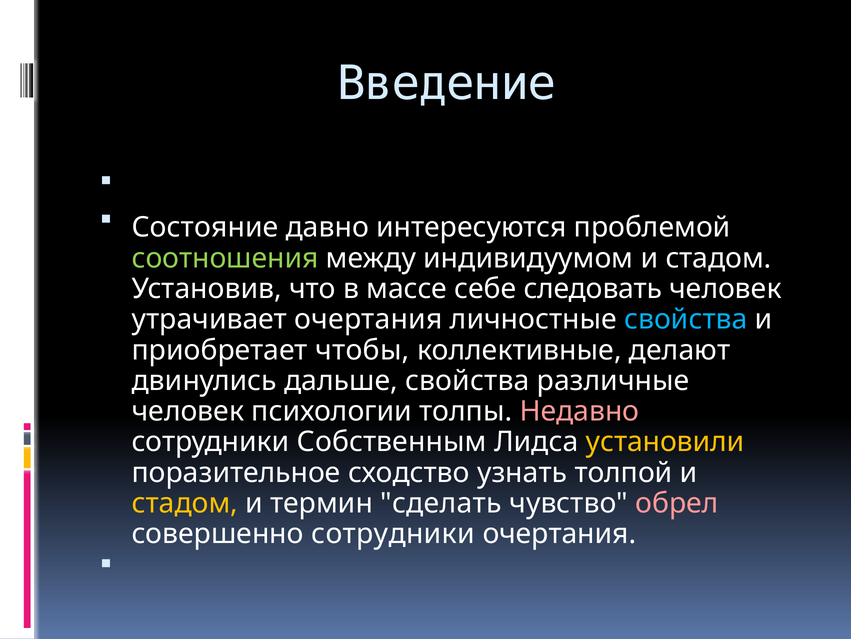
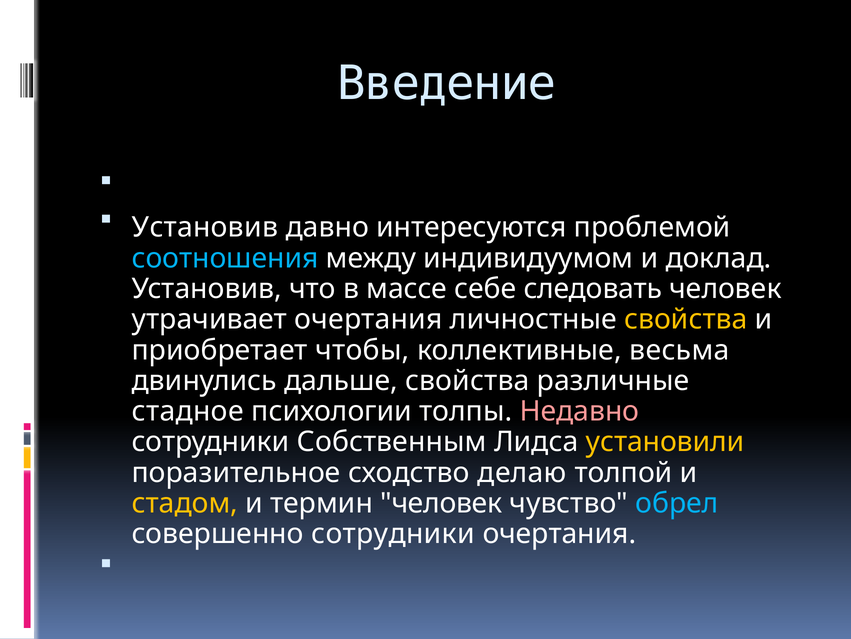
Состояние: Состояние -> Установив (205, 227)
соотношения colour: light green -> light blue (225, 258)
индивидуумом и стадом: стадом -> доклад (718, 258)
свойства colour: light blue -> yellow (686, 319)
делают: делают -> весьма (679, 350)
человек: человек -> стадное (188, 411)
узнать: узнать -> делаю (522, 472)
термин сделать: сделать -> человек (441, 503)
обрел colour: pink -> light blue (677, 503)
